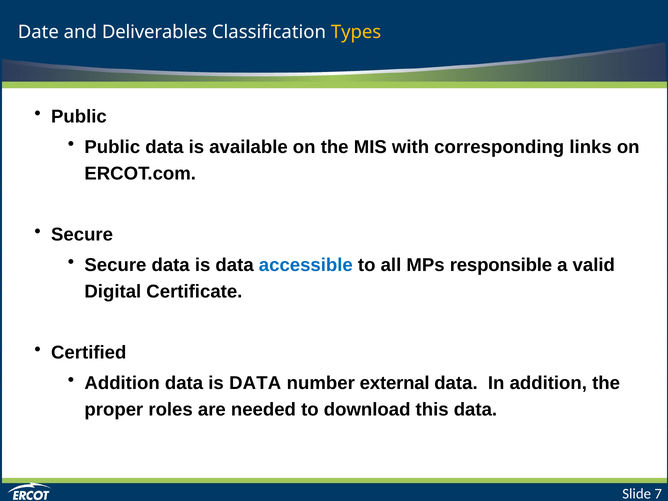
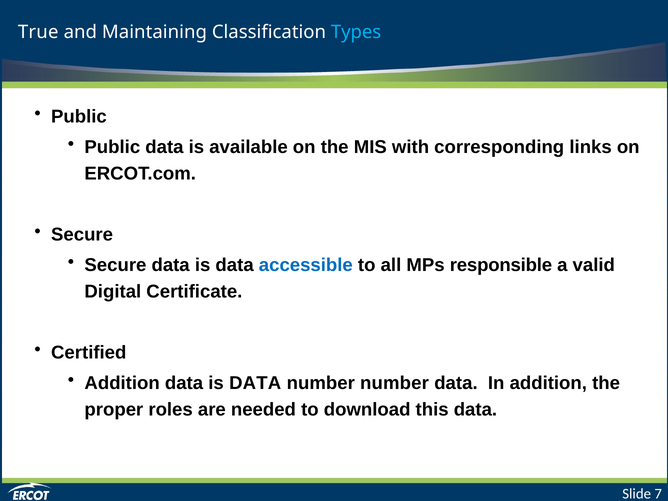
Date: Date -> True (38, 32)
Deliverables: Deliverables -> Maintaining (154, 32)
Types colour: yellow -> light blue (356, 32)
number external: external -> number (394, 383)
